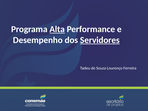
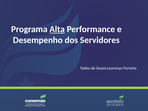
Servidores underline: present -> none (100, 40)
